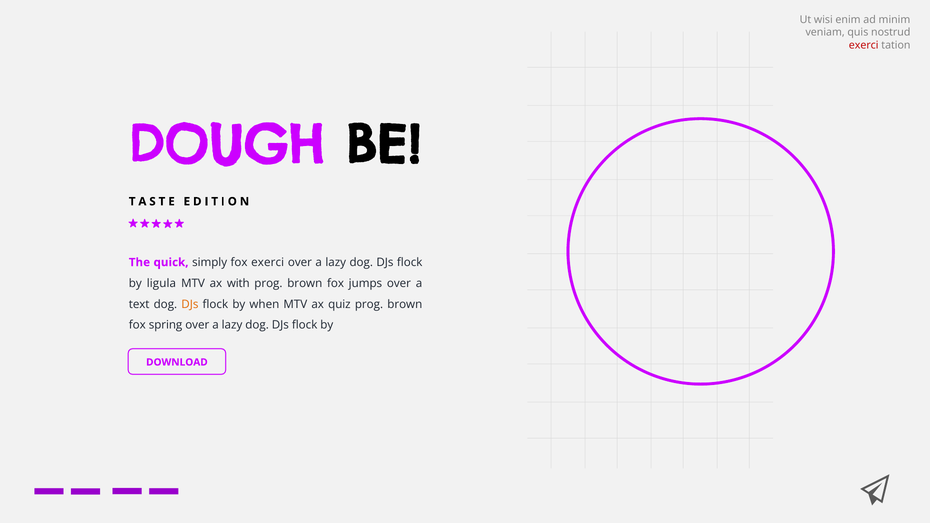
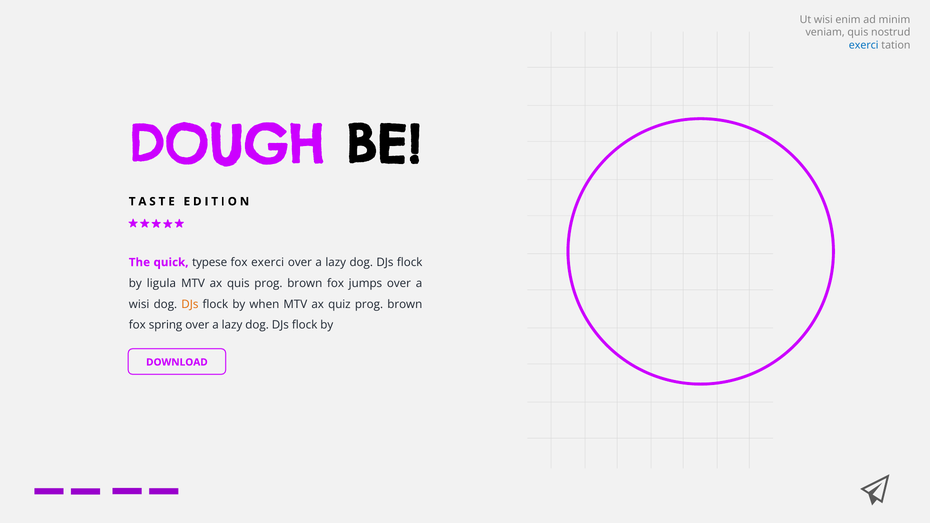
exerci colour: red -> blue (864, 45)
simply: simply -> typese (210, 262)
ax with: with -> quis (238, 283)
text: text -> wisi (139, 304)
